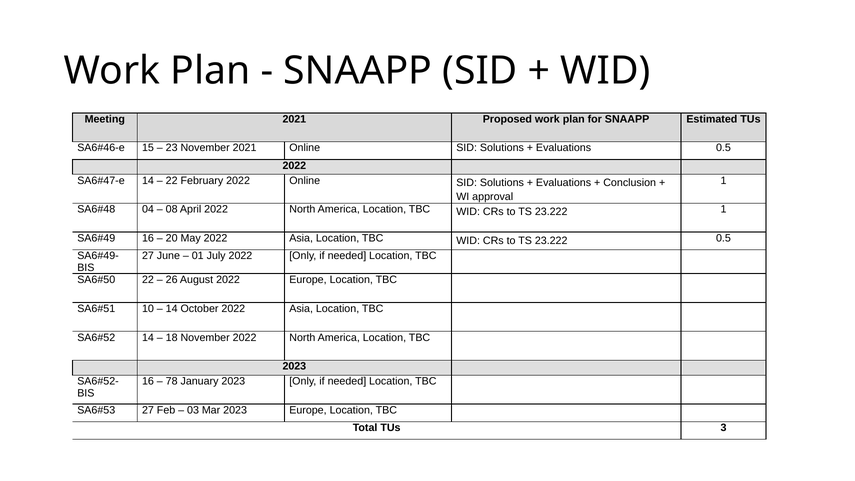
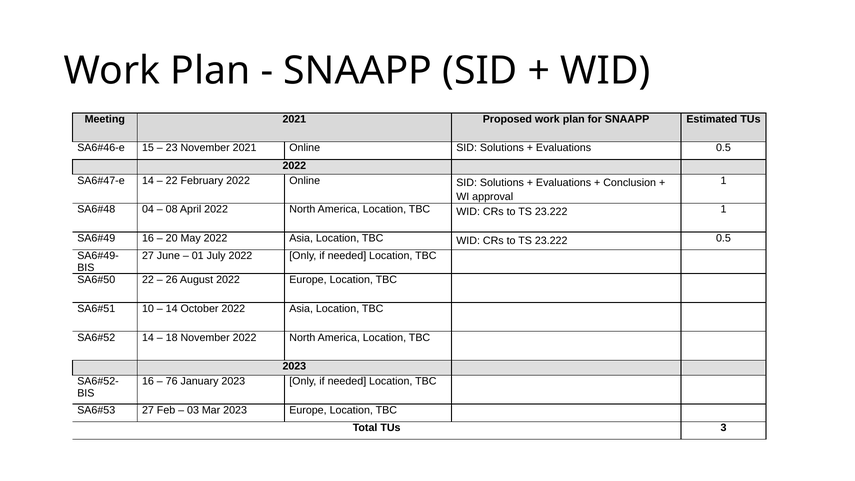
78: 78 -> 76 (172, 381)
